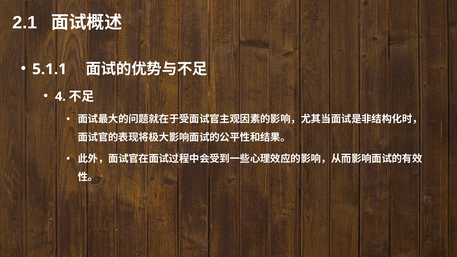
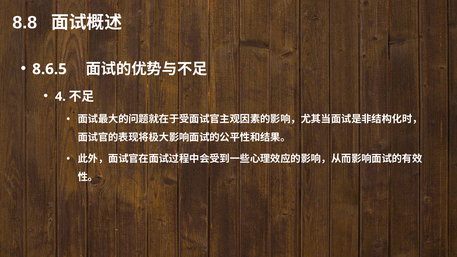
2.1: 2.1 -> 8.8 (25, 23)
5.1.1: 5.1.1 -> 8.6.5 (49, 69)
